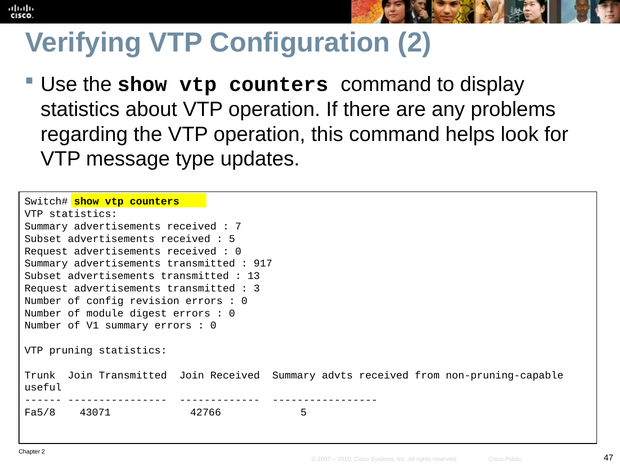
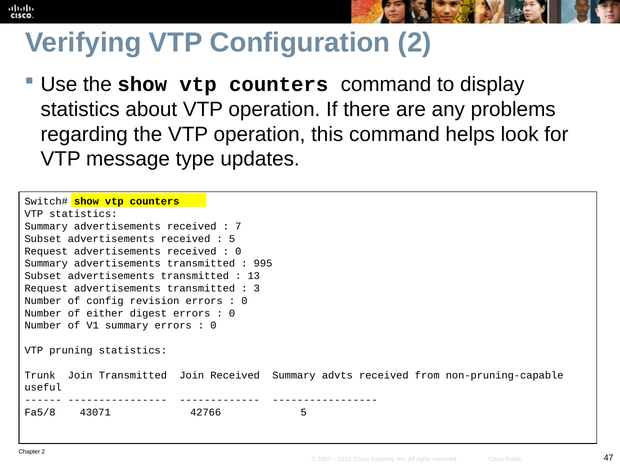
917: 917 -> 995 (263, 264)
module: module -> either (105, 313)
